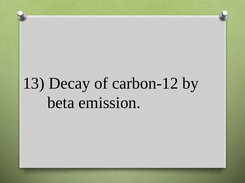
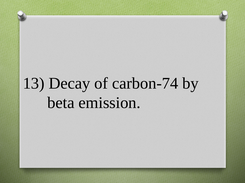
carbon-12: carbon-12 -> carbon-74 (145, 84)
